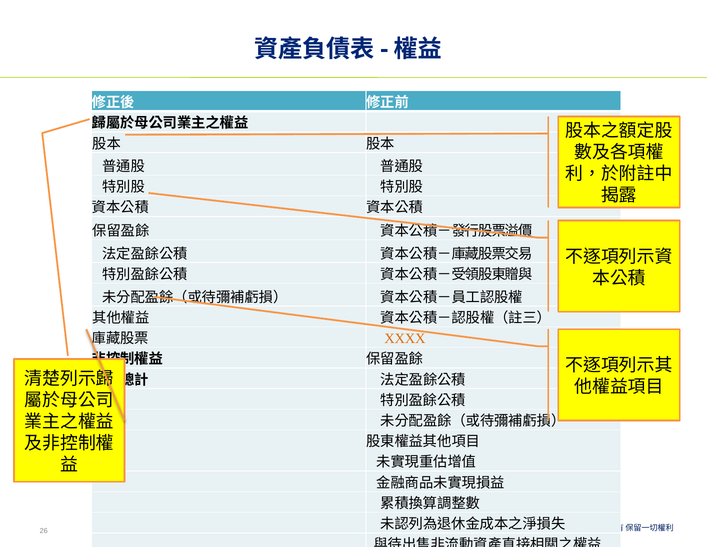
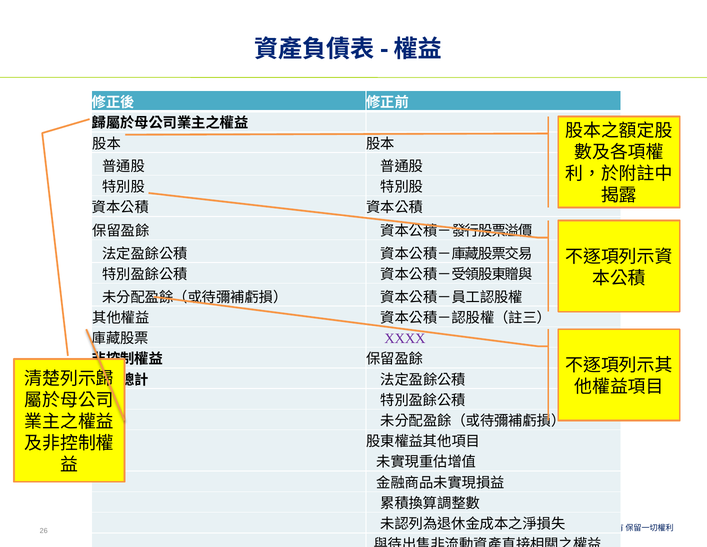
XXXX colour: orange -> purple (405, 338)
